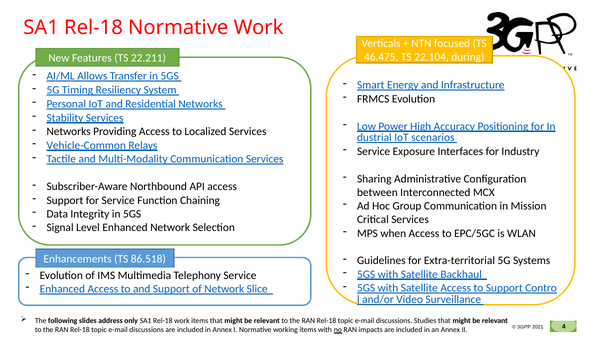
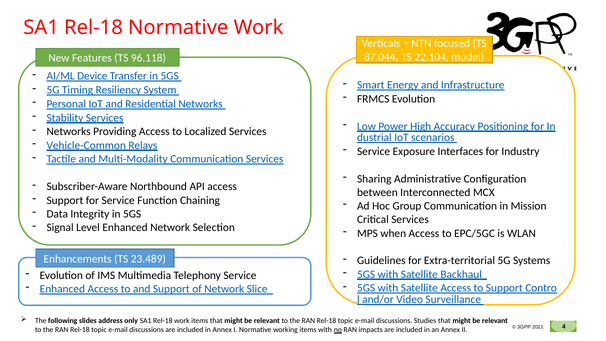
46.475: 46.475 -> 87.044 (381, 57)
during: during -> model (468, 57)
22.211: 22.211 -> 96.118 (149, 58)
Allows: Allows -> Device (92, 76)
86.518: 86.518 -> 23.489 (148, 259)
